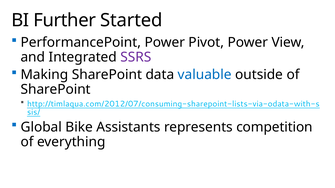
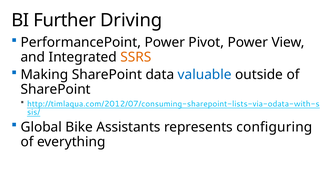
Started: Started -> Driving (131, 20)
SSRS colour: purple -> orange (136, 57)
competition: competition -> configuring (274, 127)
